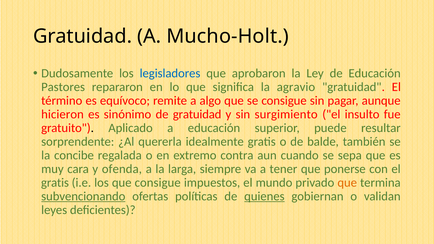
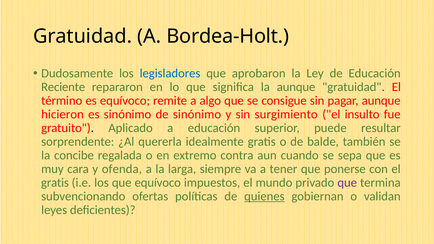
Mucho-Holt: Mucho-Holt -> Bordea-Holt (228, 36)
Pastores: Pastores -> Reciente (63, 87)
la agravio: agravio -> aunque (296, 87)
de gratuidad: gratuidad -> sinónimo (197, 114)
que consigue: consigue -> equívoco (158, 183)
que colour: orange -> purple (347, 183)
subvencionando underline: present -> none (83, 196)
